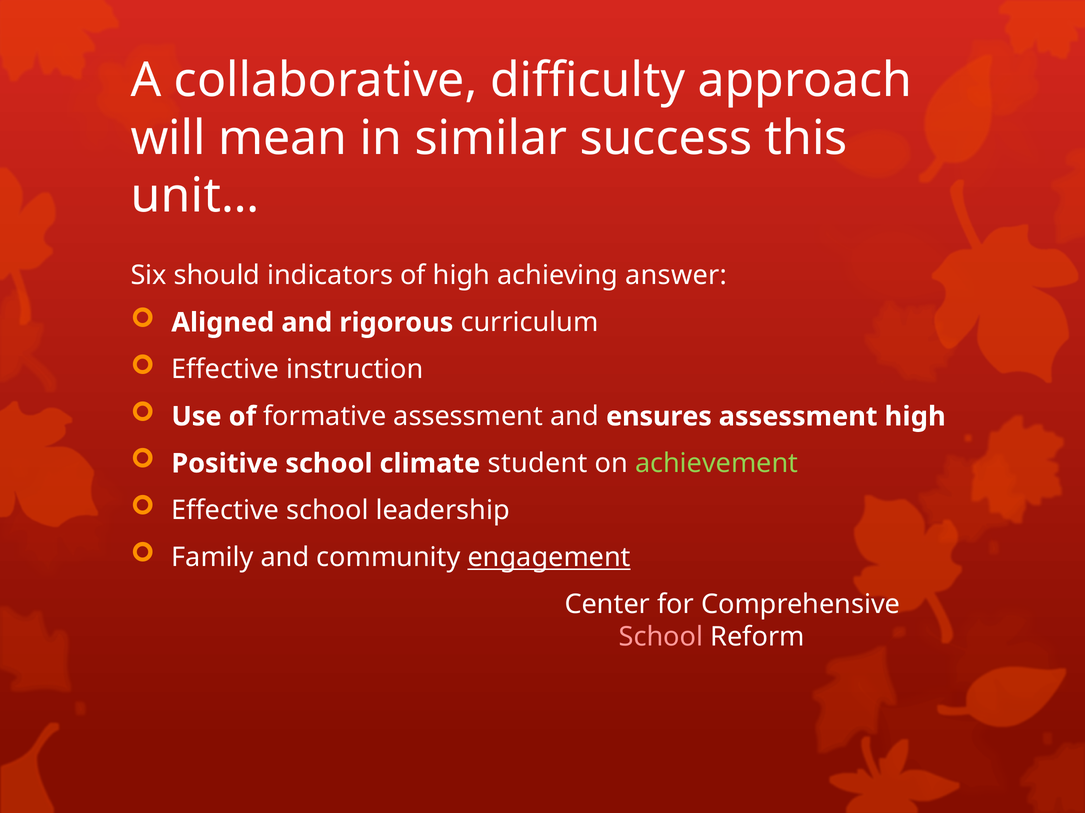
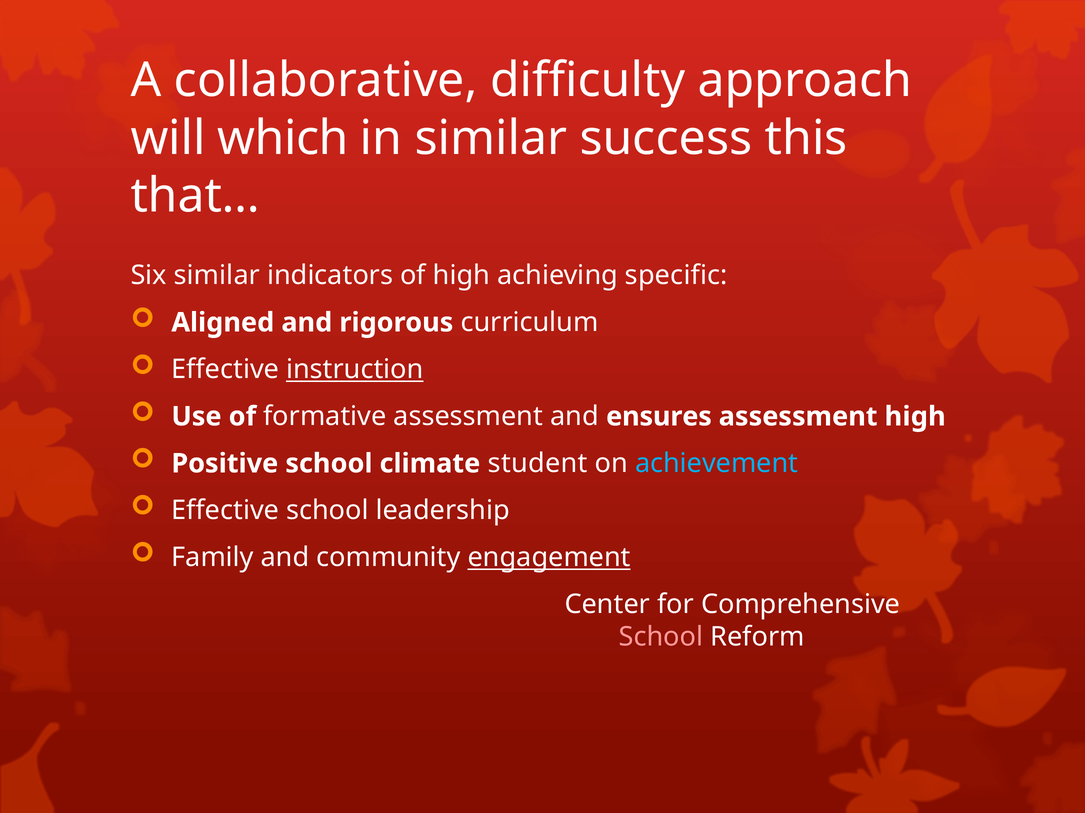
mean: mean -> which (283, 138)
unit…: unit… -> that… (195, 196)
Six should: should -> similar (217, 276)
answer: answer -> specific (676, 276)
instruction underline: none -> present (355, 370)
achievement colour: light green -> light blue (717, 464)
